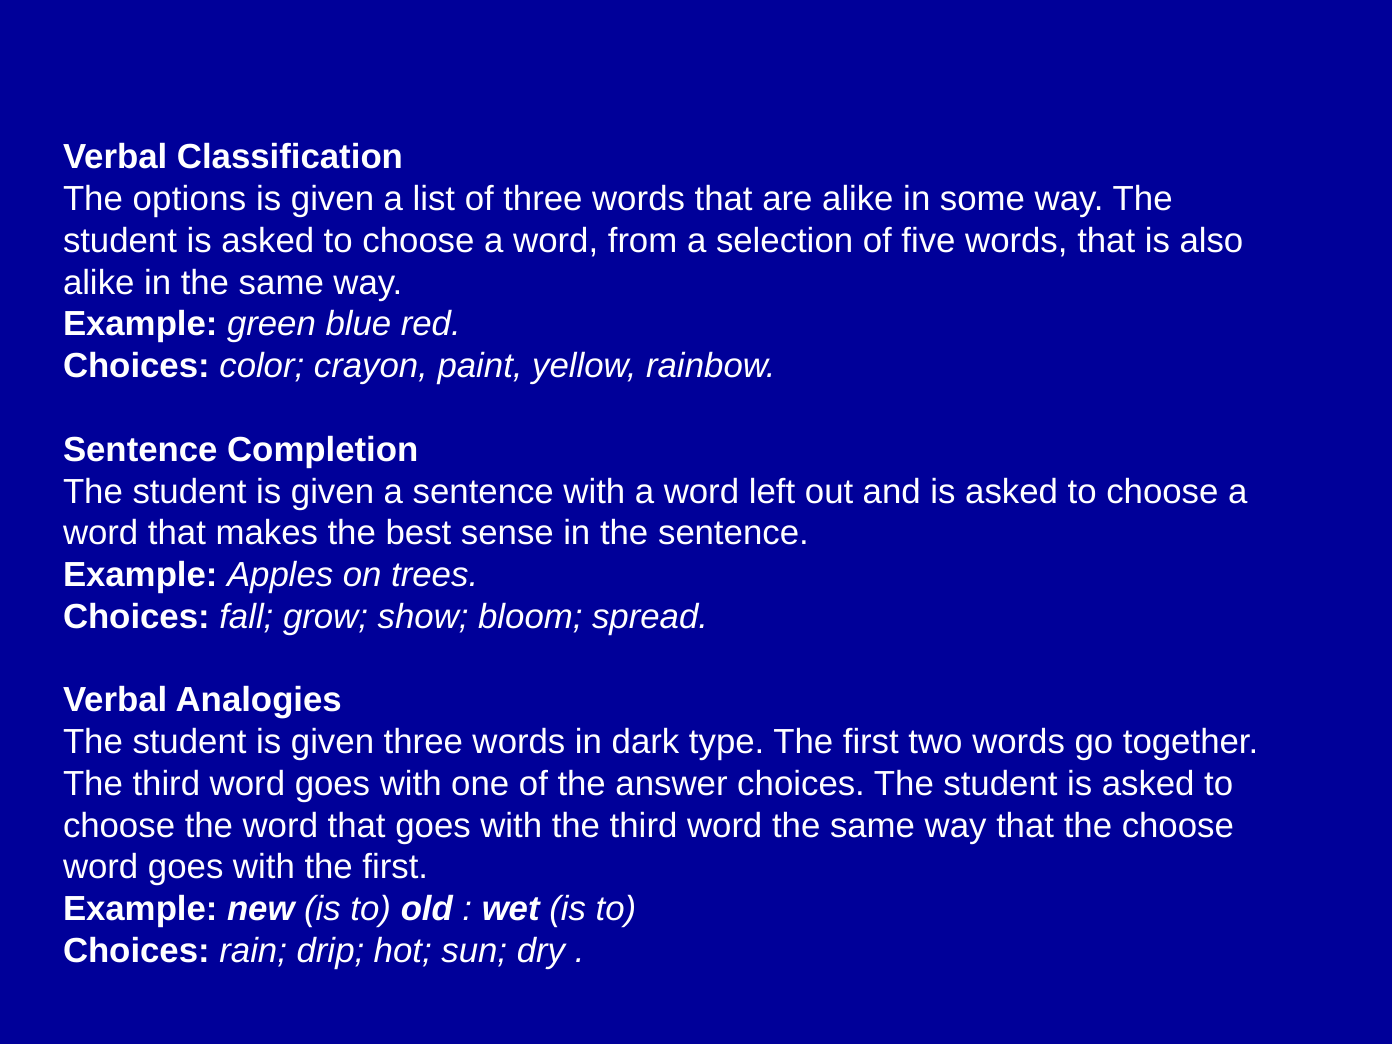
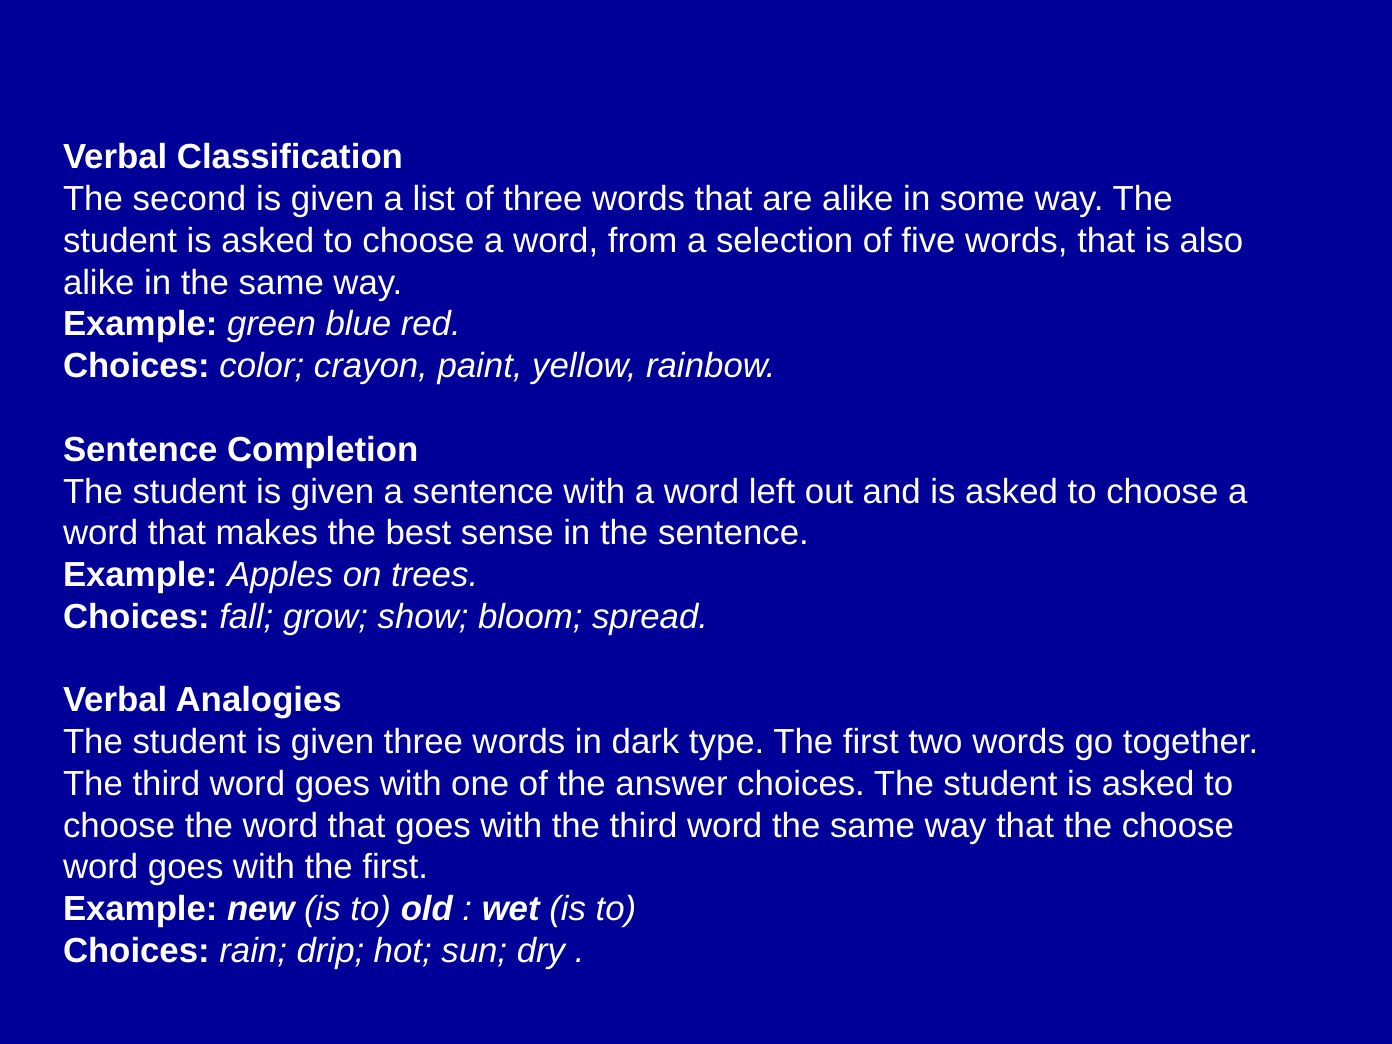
options: options -> second (189, 199)
